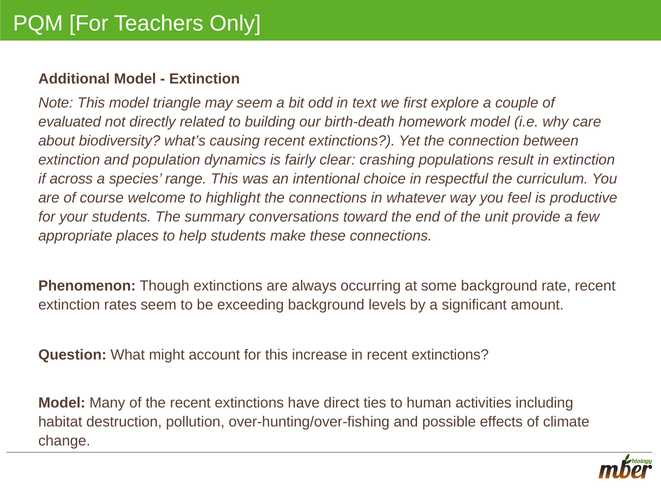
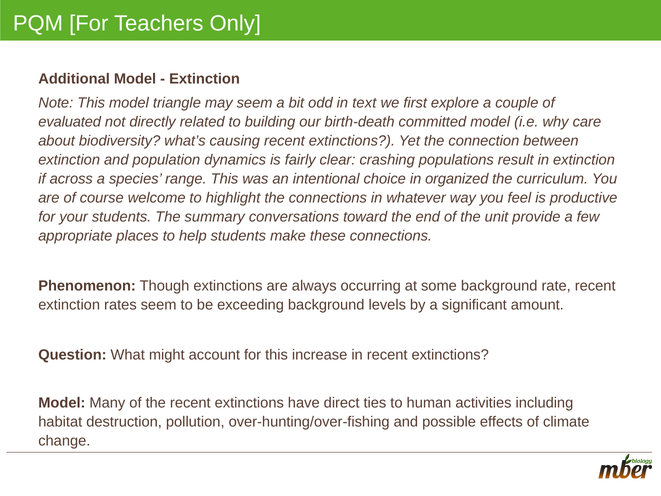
homework: homework -> committed (432, 122)
respectful: respectful -> organized (457, 179)
